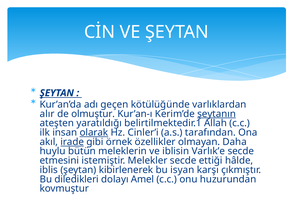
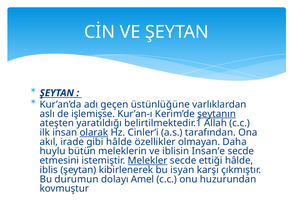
kötülüğünde: kötülüğünde -> üstünlüğüne (160, 105)
alır: alır -> aslı (47, 114)
olmuştur: olmuştur -> işlemişse (93, 114)
irade underline: present -> none (72, 142)
gibi örnek: örnek -> hâlde (119, 142)
Varlık’e: Varlık’e -> Insan’e (208, 152)
Melekler underline: none -> present (148, 161)
diledikleri: diledikleri -> durumun (77, 180)
